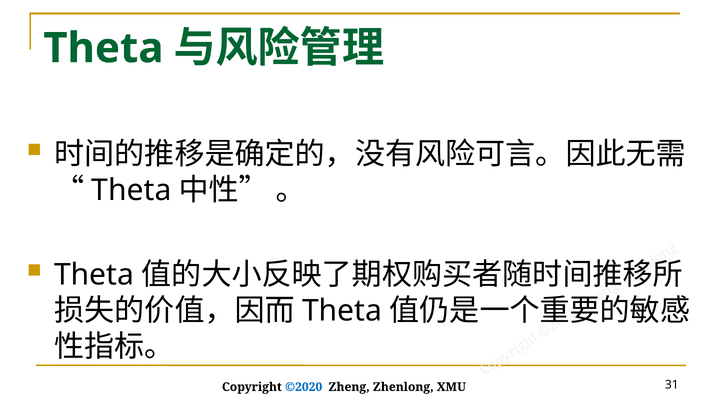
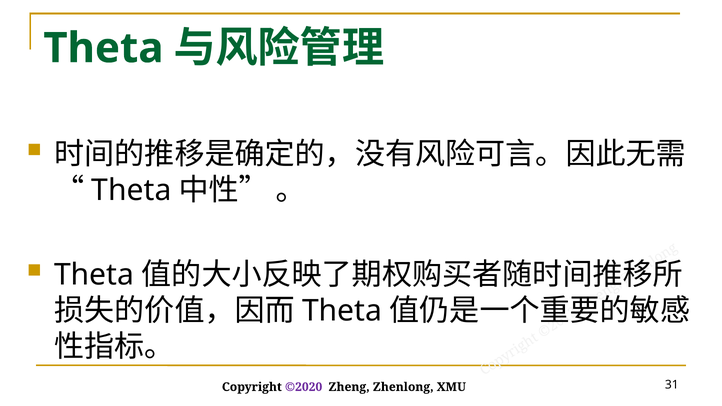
©2020 colour: blue -> purple (304, 387)
